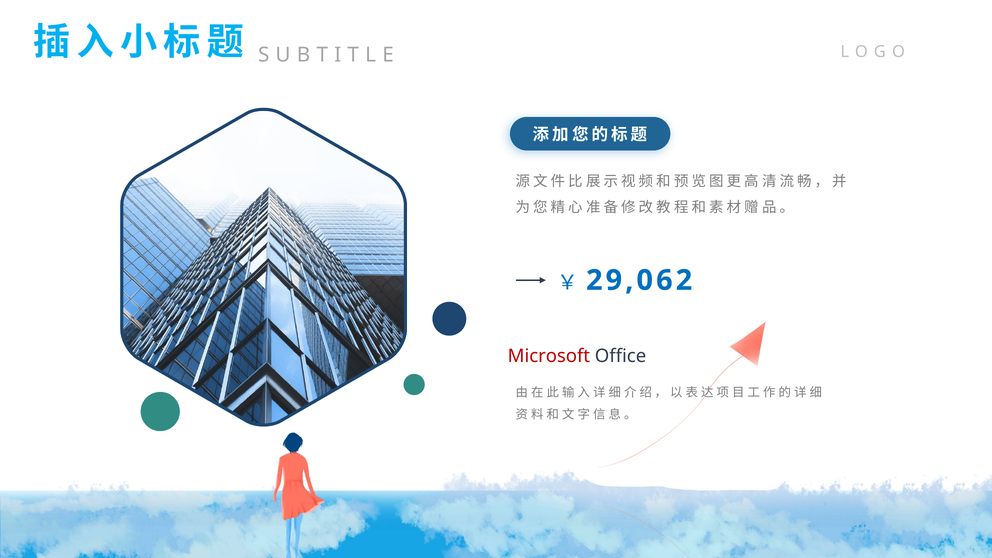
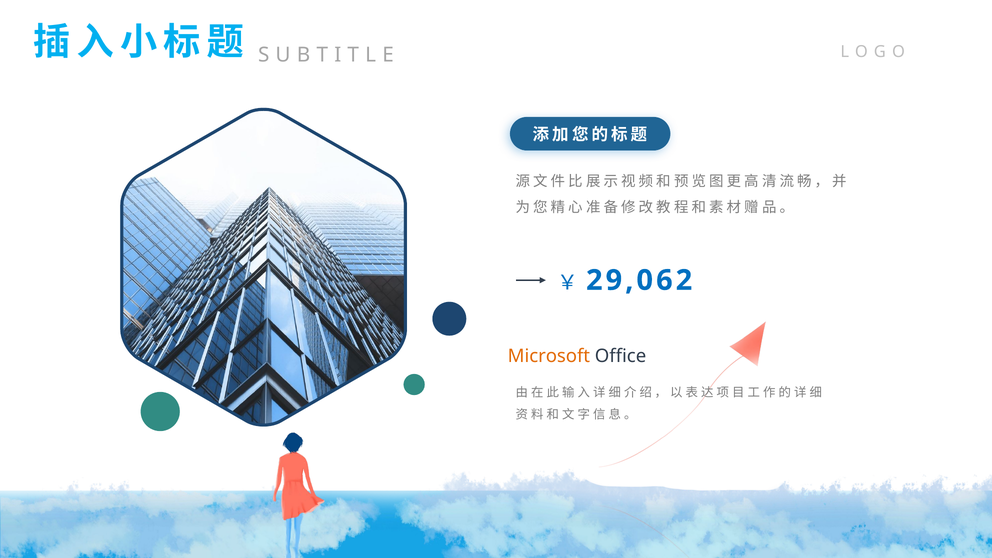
Microsoft colour: red -> orange (549, 356)
